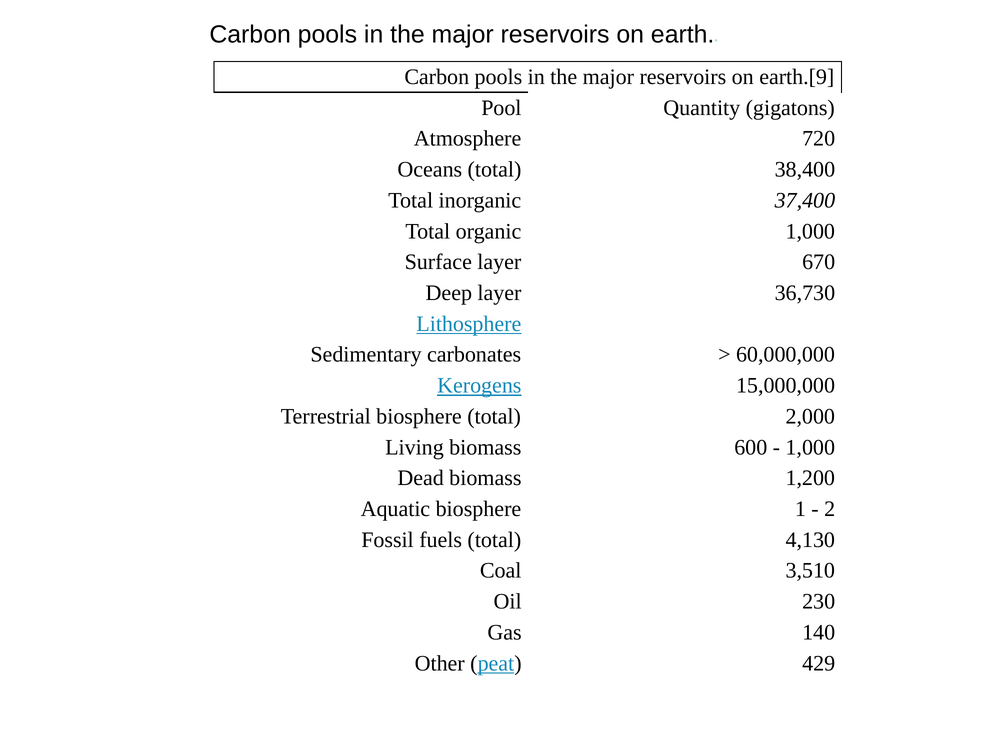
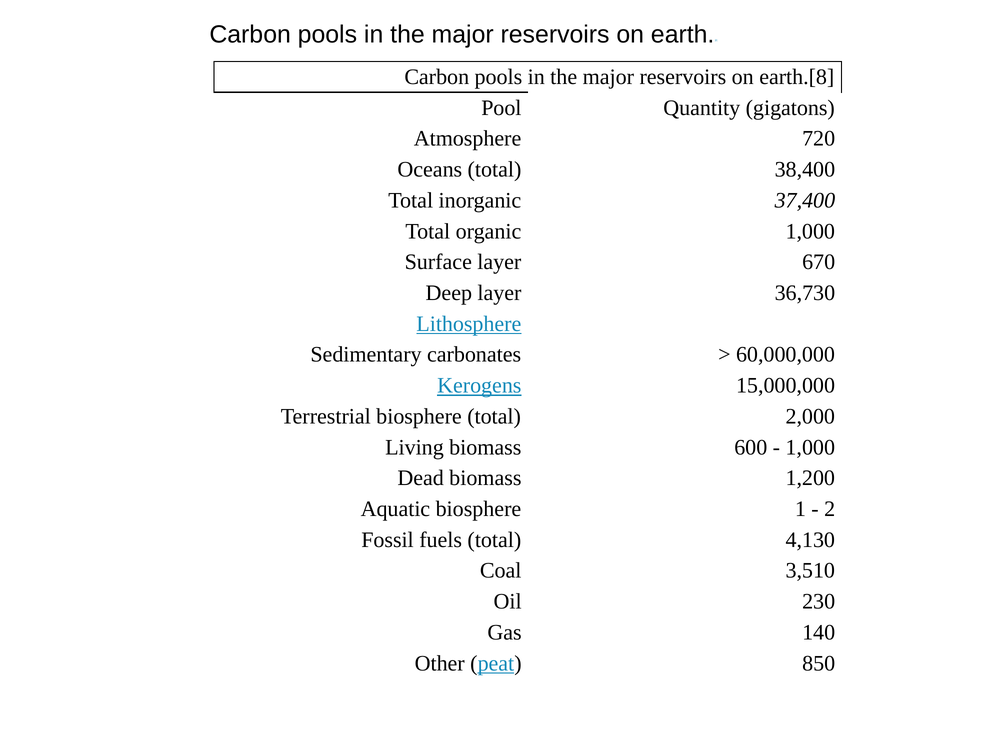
earth.[9: earth.[9 -> earth.[8 (797, 77)
429: 429 -> 850 (819, 663)
